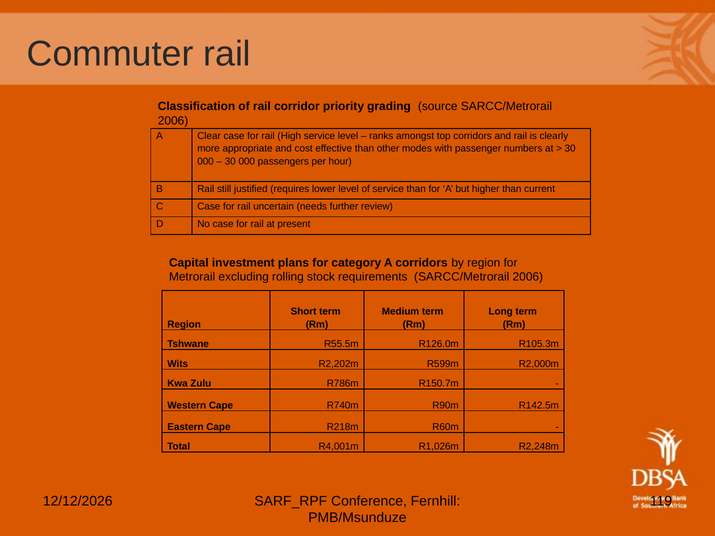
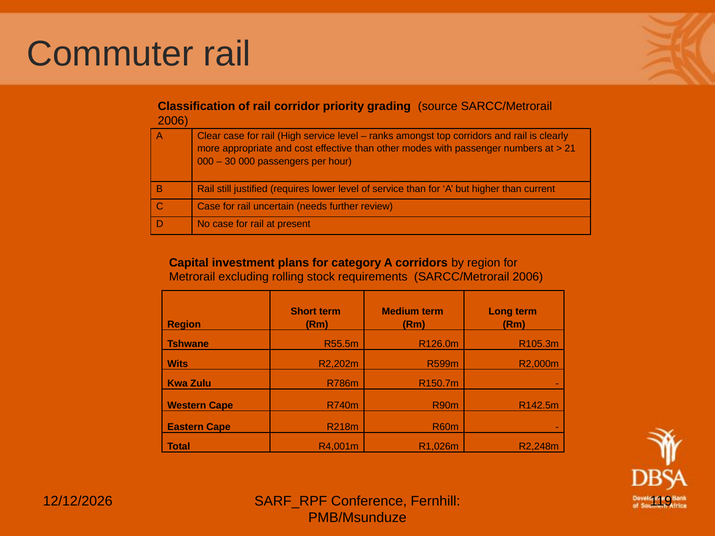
30: 30 -> 21 (570, 149)
